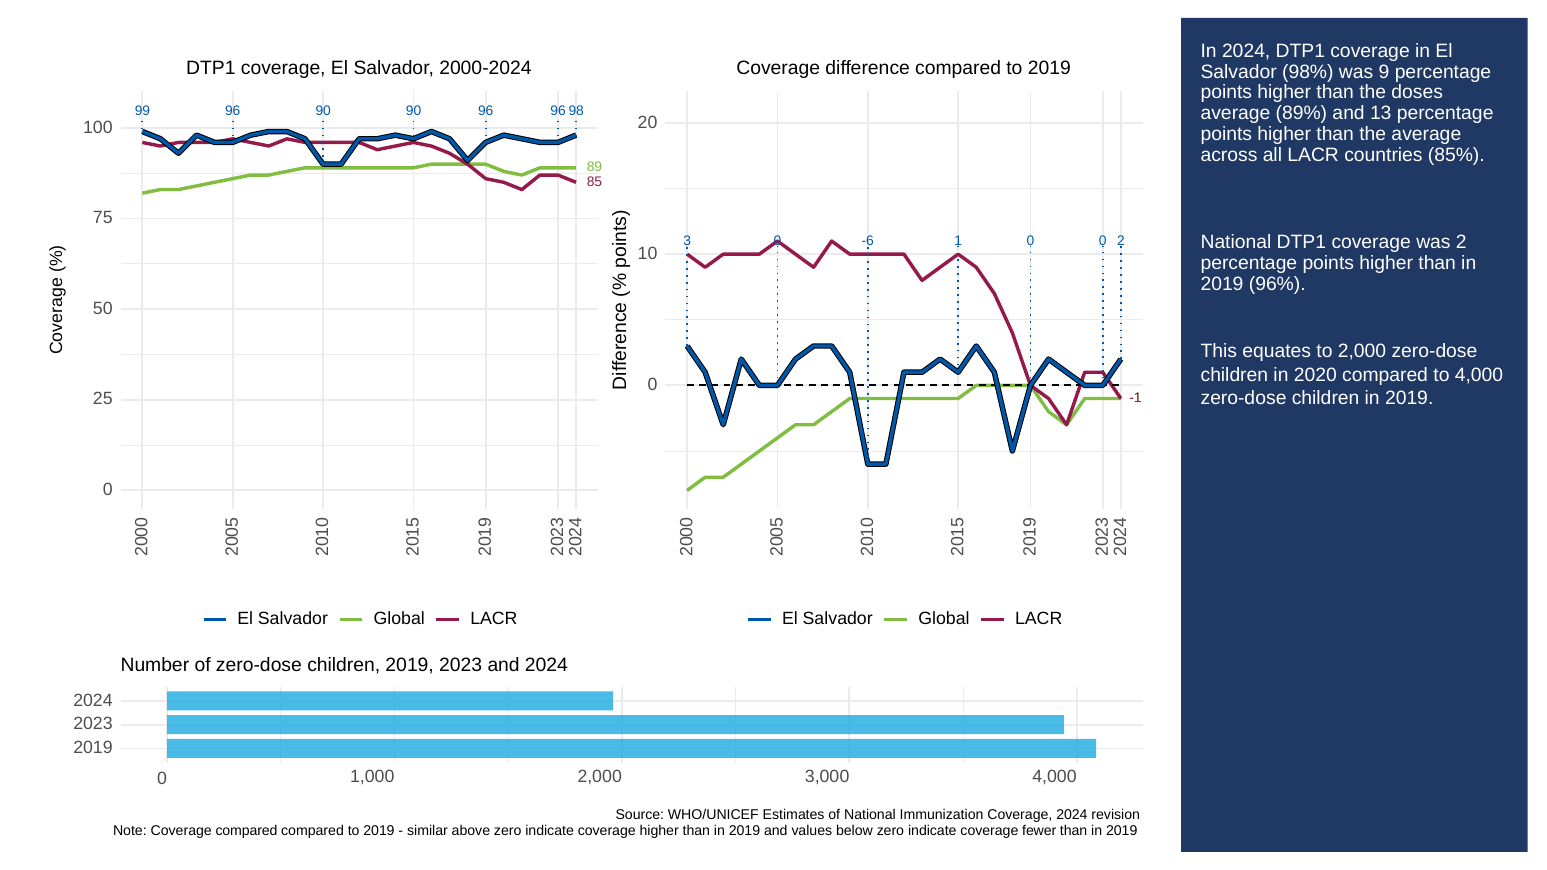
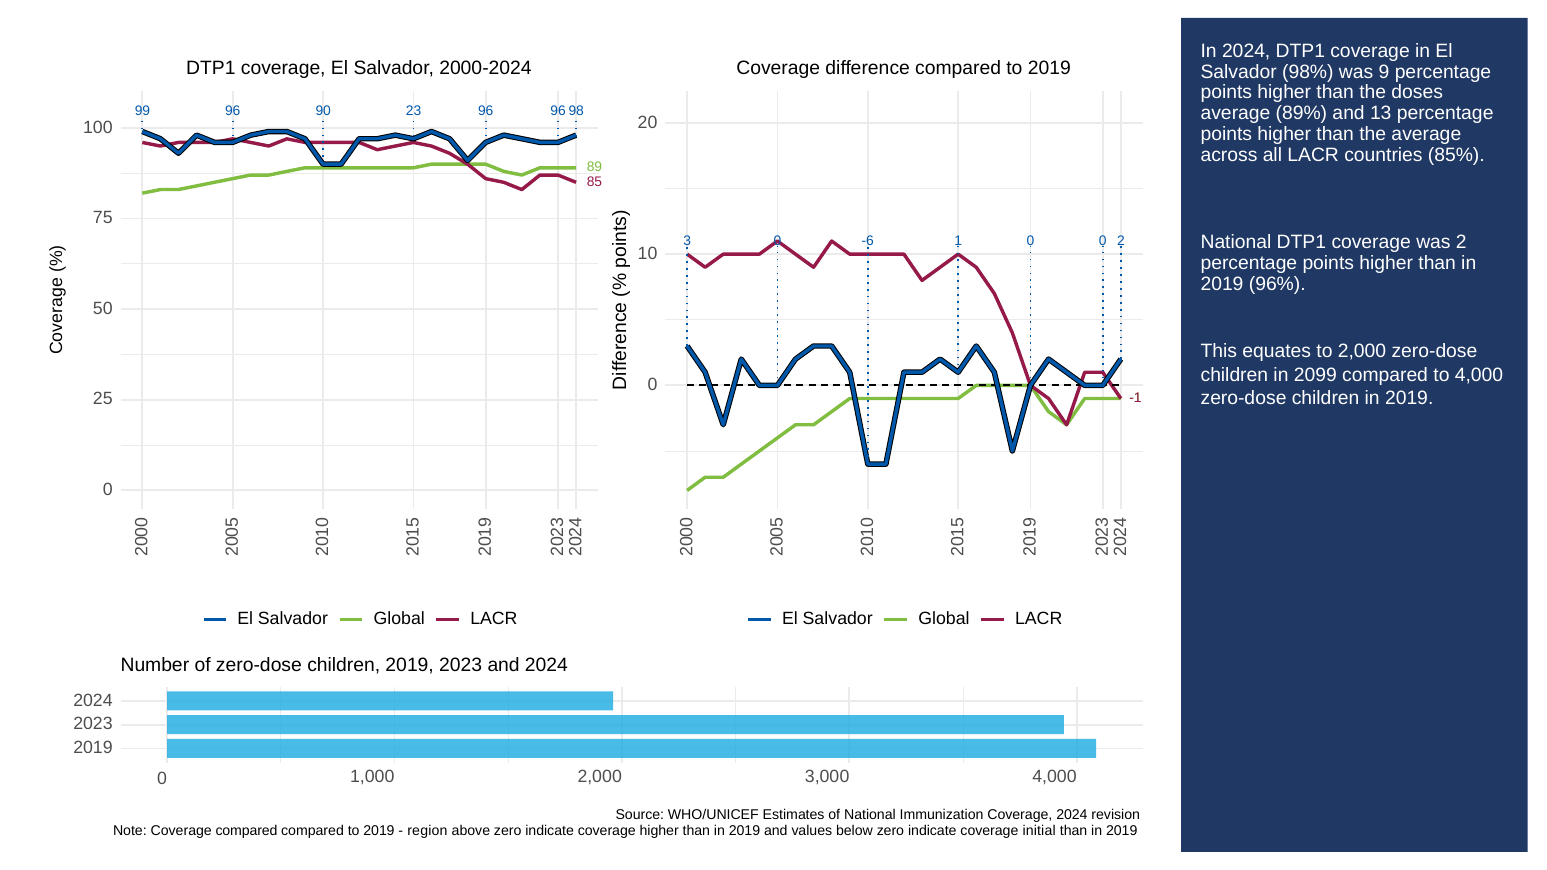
90 90: 90 -> 23 (414, 111)
2020: 2020 -> 2099 (1315, 375)
similar: similar -> region (427, 831)
fewer: fewer -> initial (1039, 831)
